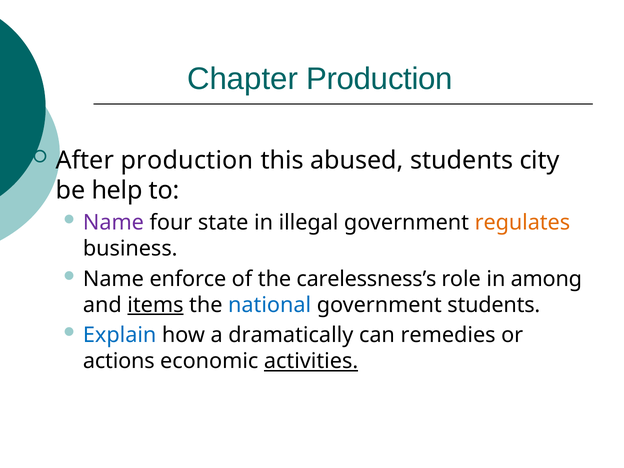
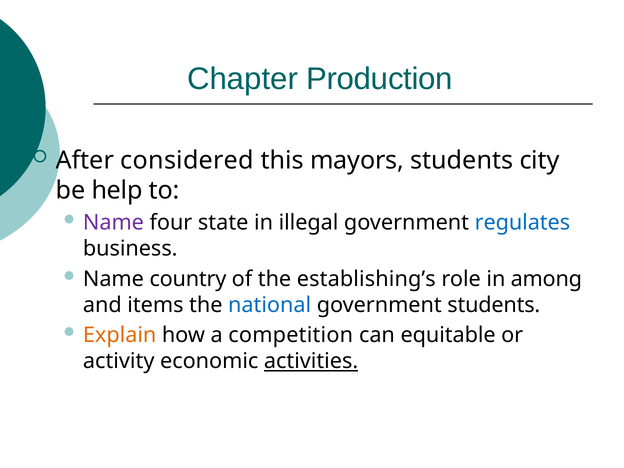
After production: production -> considered (187, 160)
abused: abused -> mayors (357, 160)
regulates colour: orange -> blue (522, 223)
enforce: enforce -> country (188, 279)
carelessness’s: carelessness’s -> establishing’s (366, 279)
items underline: present -> none (155, 305)
Explain colour: blue -> orange (120, 335)
dramatically: dramatically -> competition (291, 335)
remedies: remedies -> equitable (448, 335)
actions: actions -> activity (119, 361)
